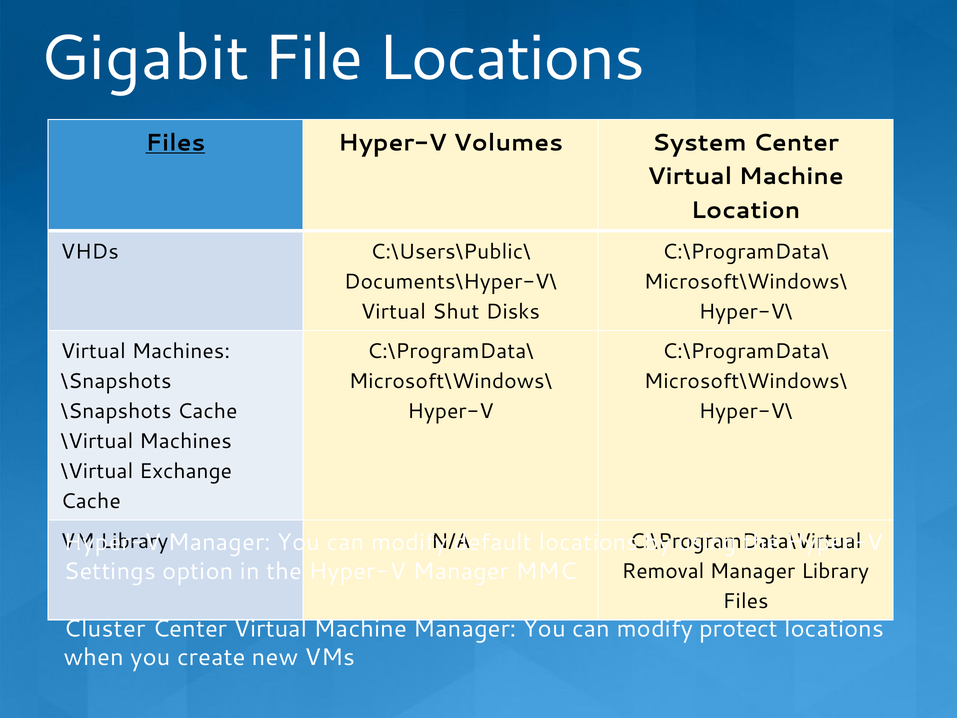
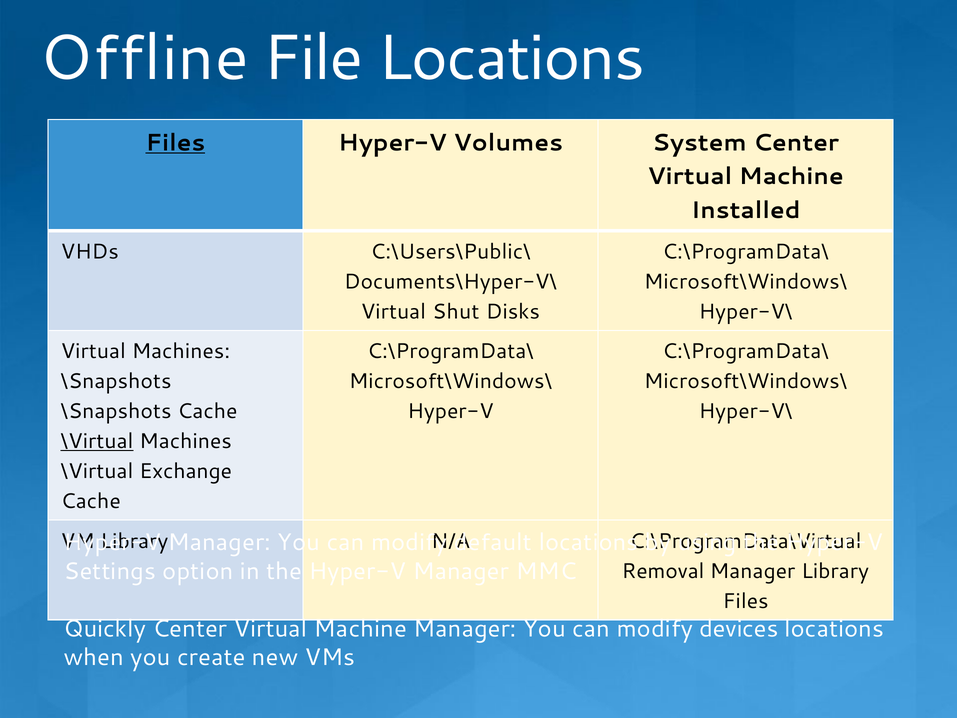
Gigabit: Gigabit -> Offline (144, 58)
Location: Location -> Installed (746, 210)
\Virtual underline: none -> present (97, 441)
Cluster: Cluster -> Quickly (105, 628)
protect: protect -> devices (739, 628)
